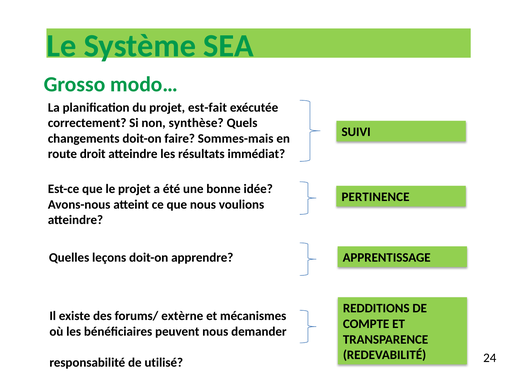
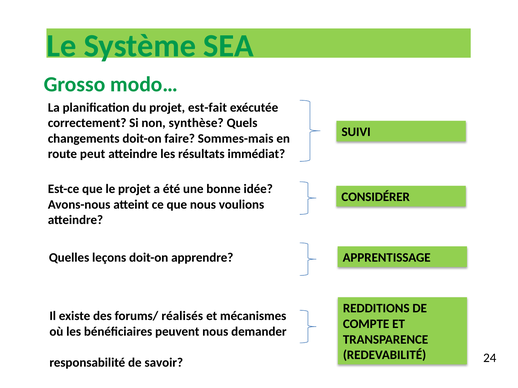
droit: droit -> peut (93, 154)
PERTINENCE: PERTINENCE -> CONSIDÉRER (376, 197)
extèrne: extèrne -> réalisés (182, 316)
utilisé: utilisé -> savoir (164, 363)
